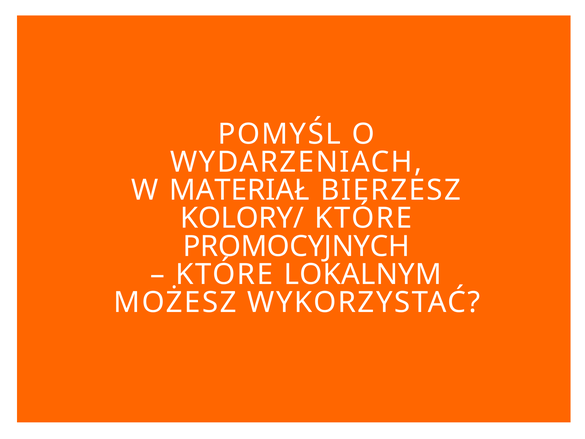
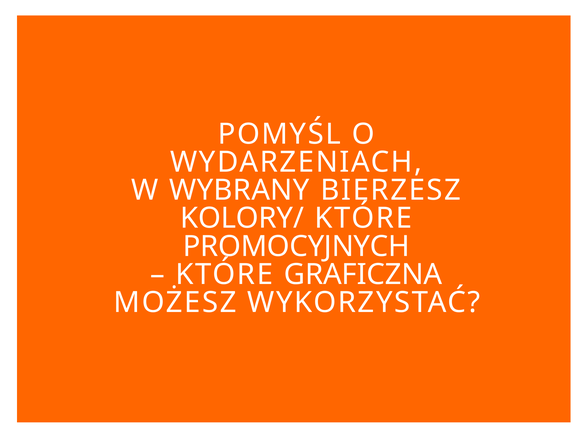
MATERIAŁ: MATERIAŁ -> WYBRANY (239, 190)
LOKALNYM: LOKALNYM -> GRAFICZNA (363, 274)
